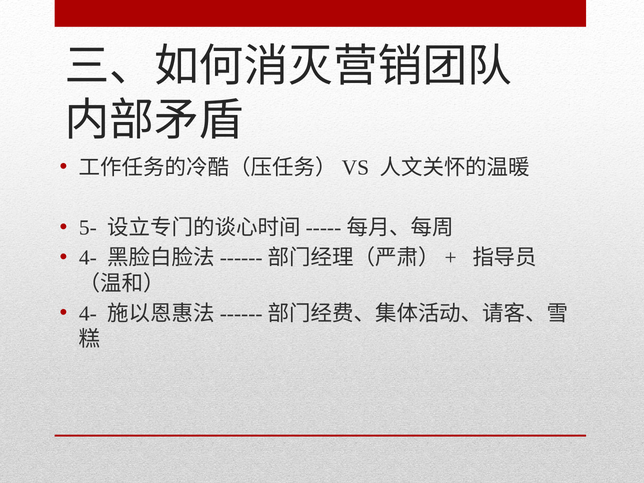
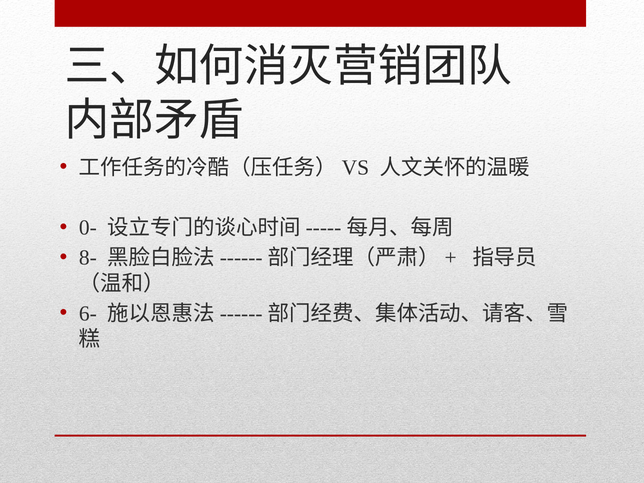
5-: 5- -> 0- (88, 228)
4-: 4- -> 8- (88, 258)
4-: 4- -> 6- (88, 314)
